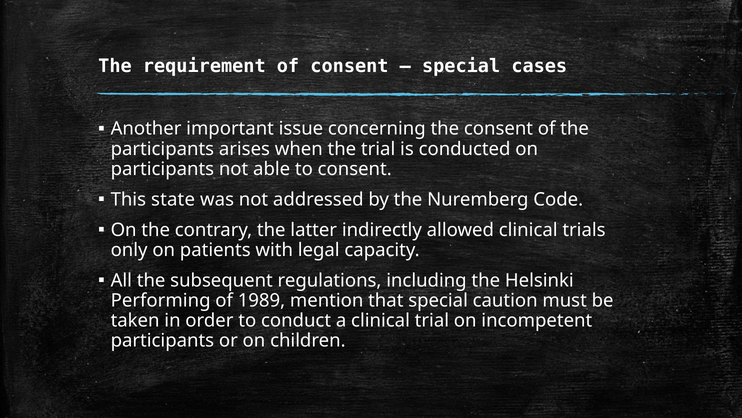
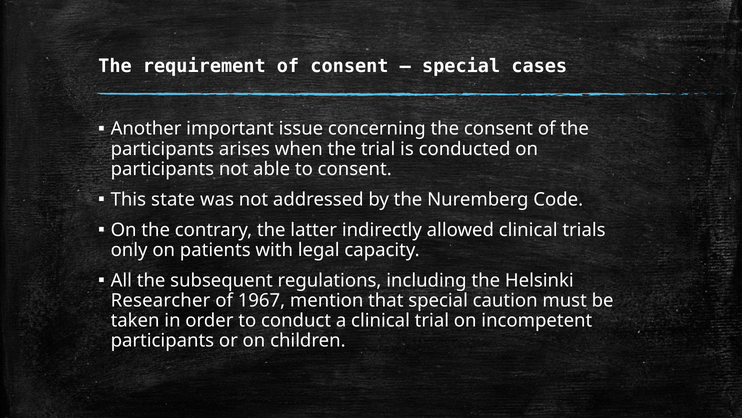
Performing: Performing -> Researcher (161, 300)
1989: 1989 -> 1967 (261, 300)
